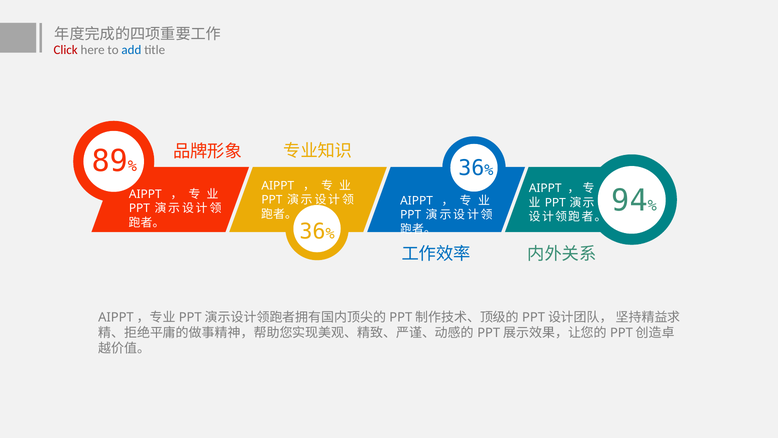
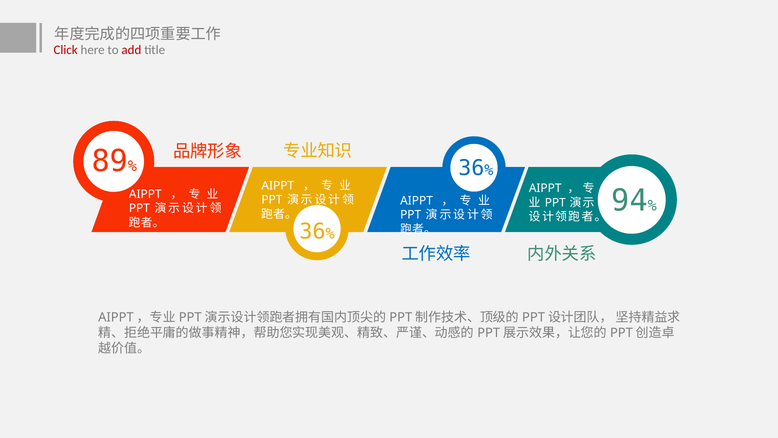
add colour: blue -> red (131, 50)
